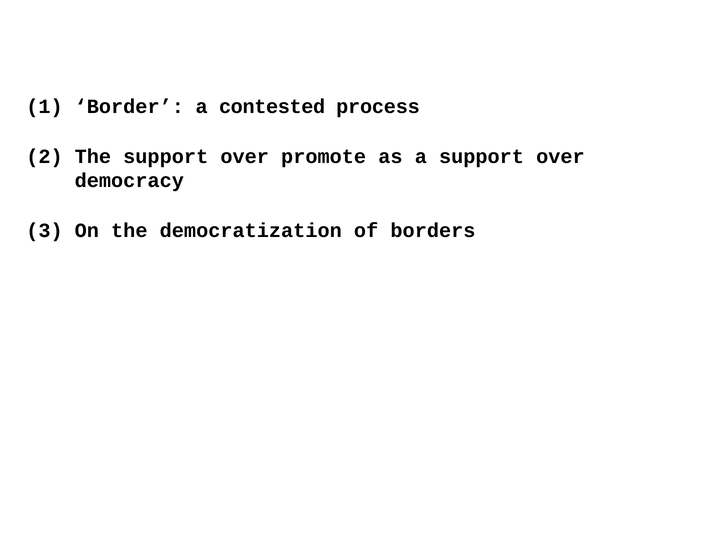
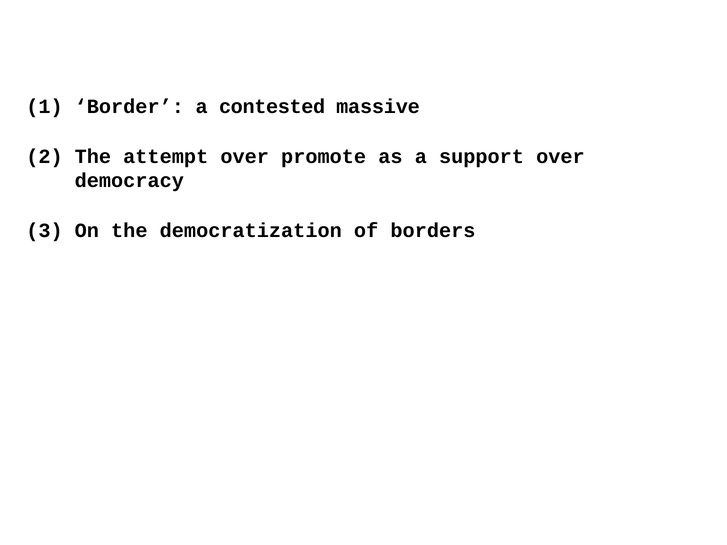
process: process -> massive (378, 107)
The support: support -> attempt (166, 157)
